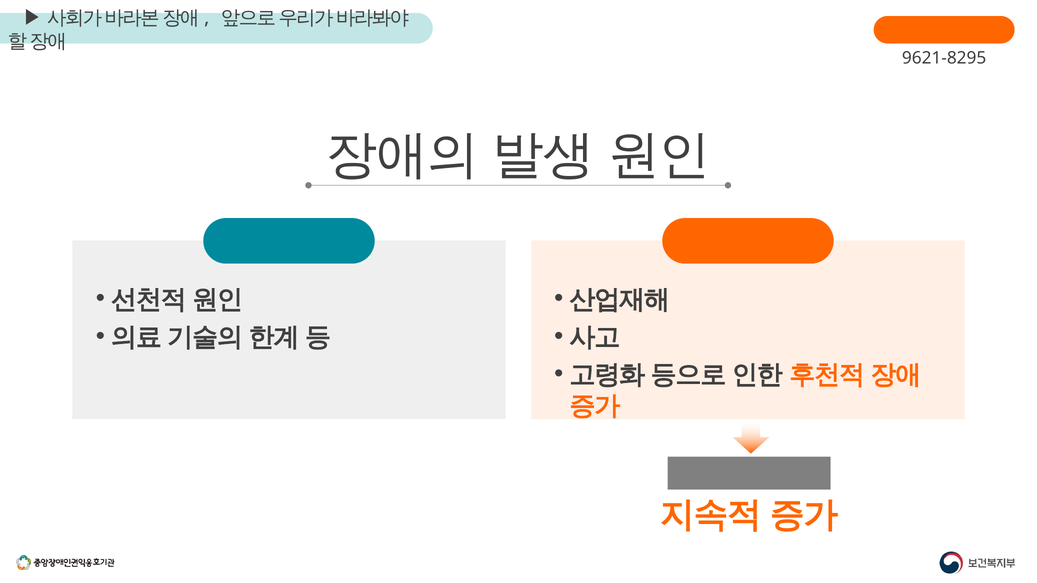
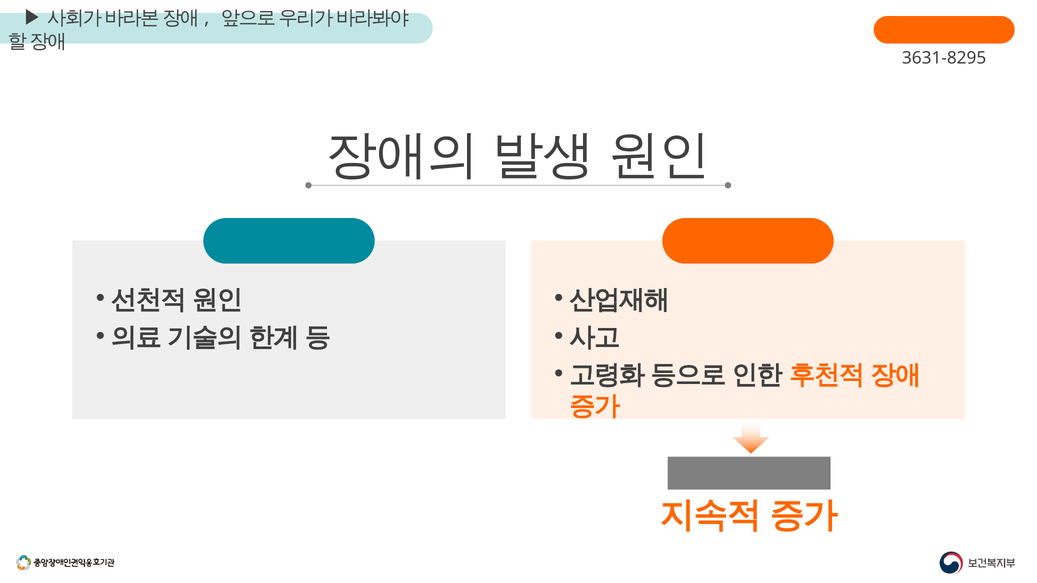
9621-8295: 9621-8295 -> 3631-8295 (944, 58)
